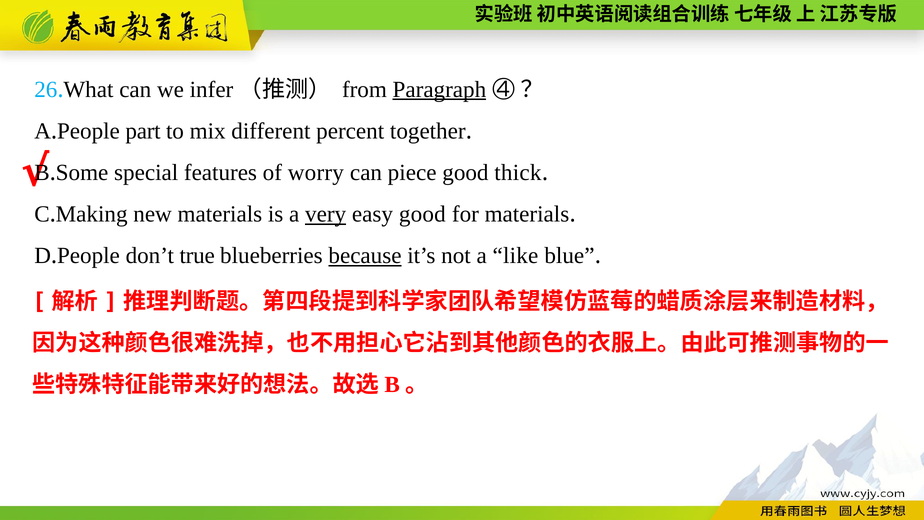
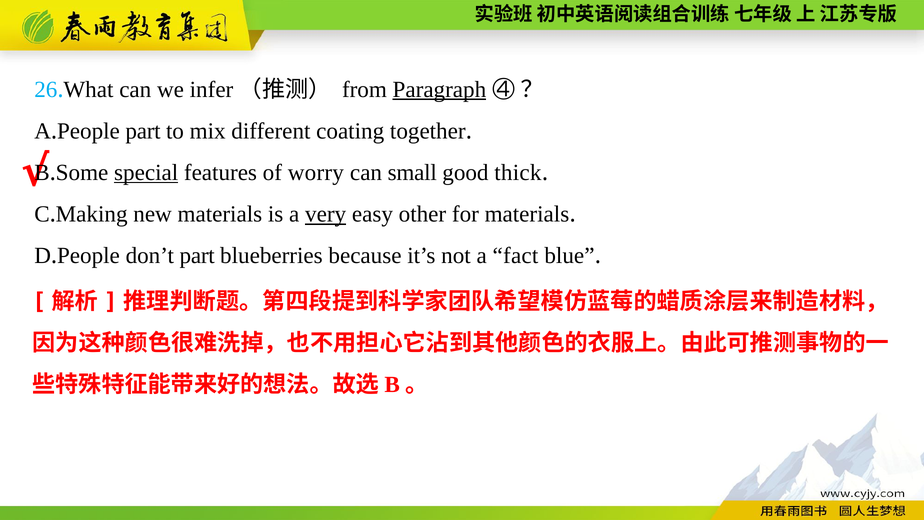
percent: percent -> coating (350, 131)
special underline: none -> present (146, 173)
piece: piece -> small (412, 173)
easy good: good -> other (422, 214)
don’t true: true -> part (197, 256)
because underline: present -> none (365, 256)
like: like -> fact (515, 256)
